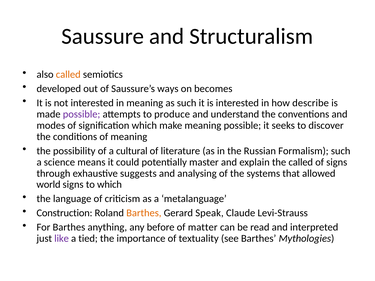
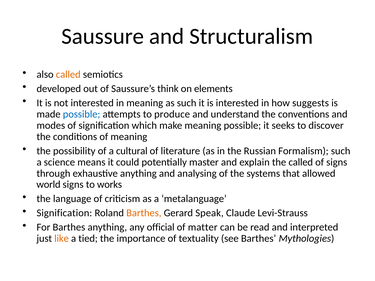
ways: ways -> think (168, 89)
becomes: becomes -> elements (213, 89)
describe: describe -> suggests (311, 103)
possible colour: purple -> blue (82, 114)
exhaustive suggests: suggests -> anything (138, 173)
to which: which -> works (109, 185)
Construction: Construction -> Signification (64, 213)
before: before -> official (161, 227)
like colour: purple -> orange (62, 239)
